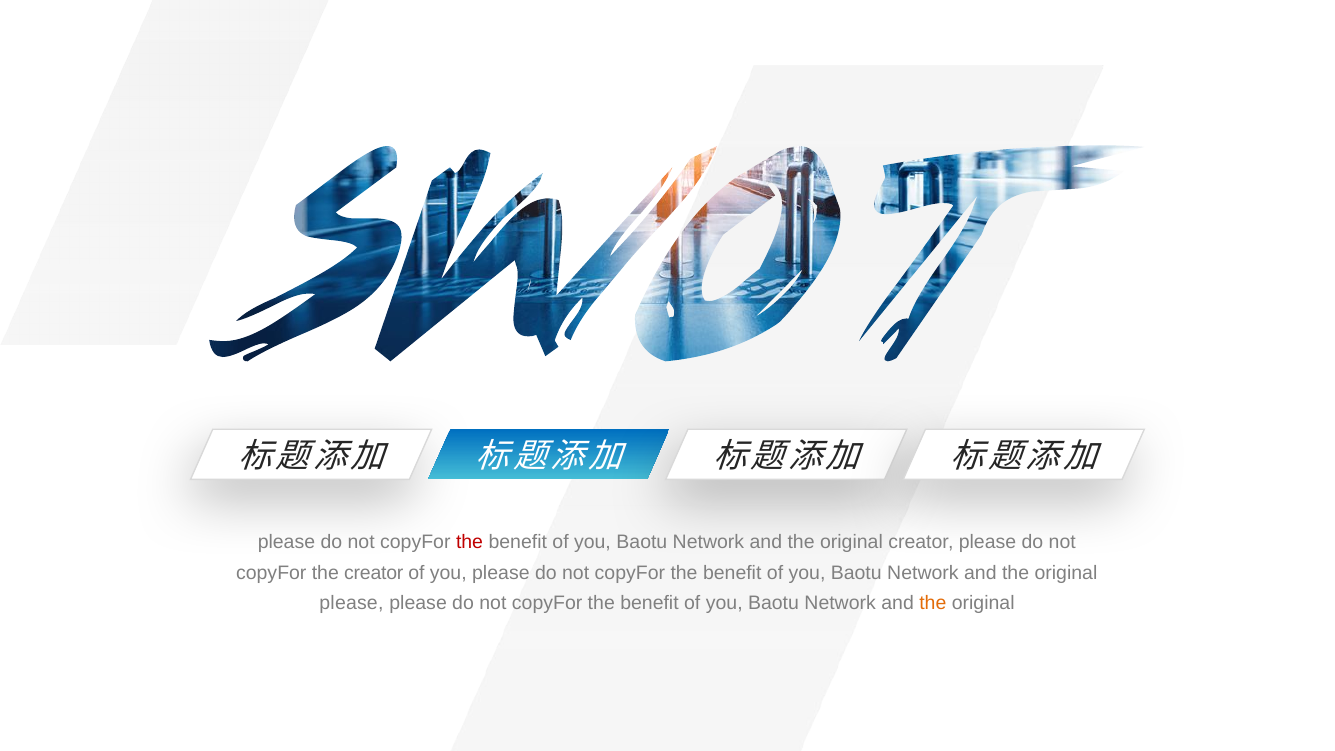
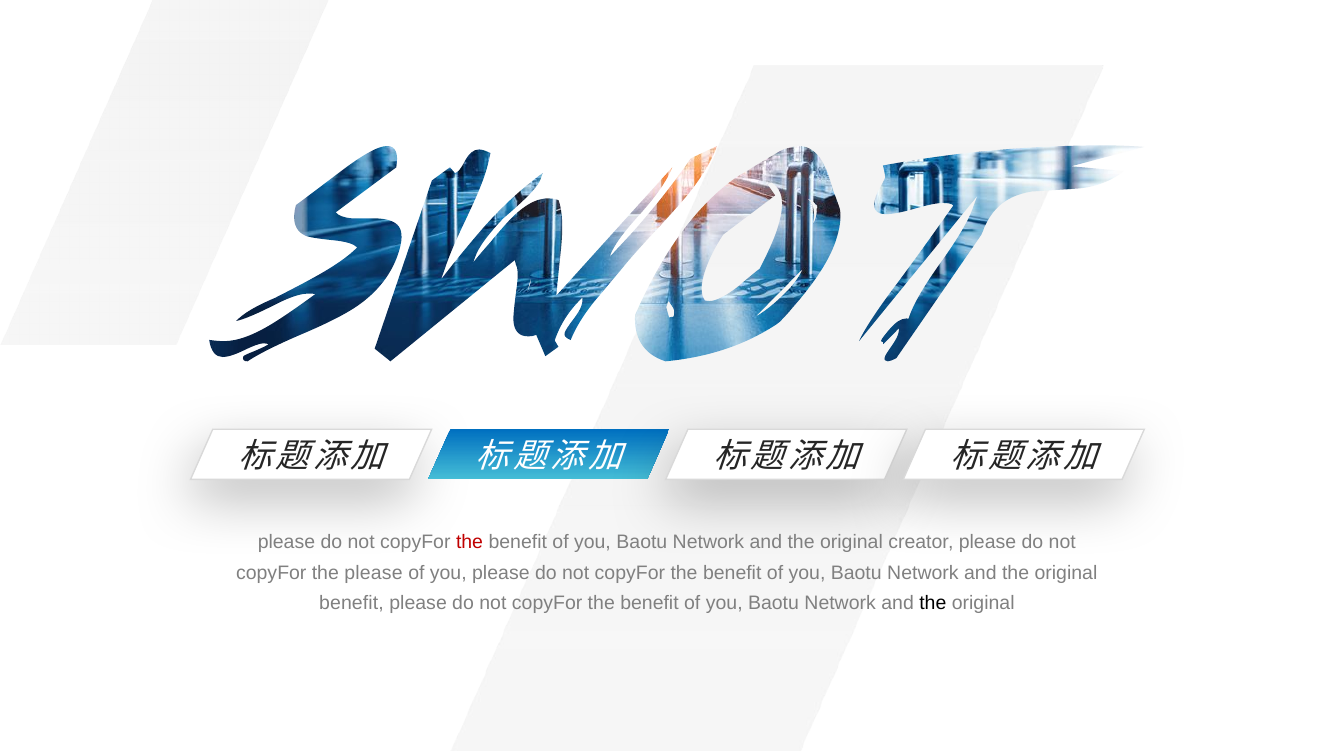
the creator: creator -> please (374, 573)
please: please -> benefit (351, 603)
the colour: orange -> black (933, 603)
